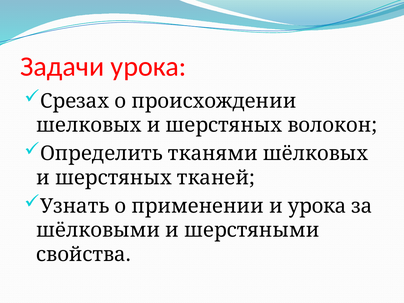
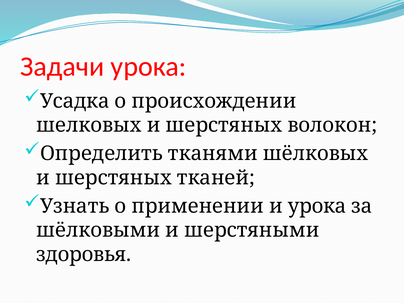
Срезах: Срезах -> Усадка (75, 101)
свойства: свойства -> здоровья (84, 255)
